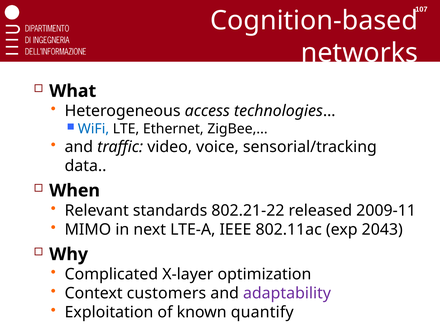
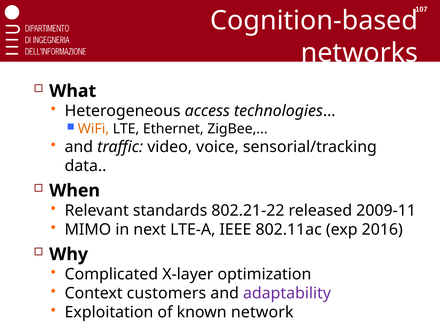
WiFi colour: blue -> orange (93, 129)
2043: 2043 -> 2016 (382, 230)
quantify: quantify -> network (262, 312)
